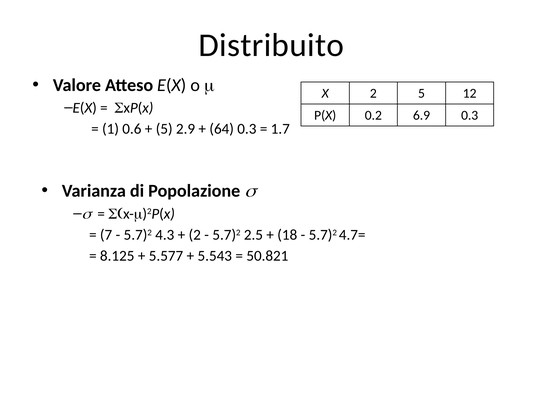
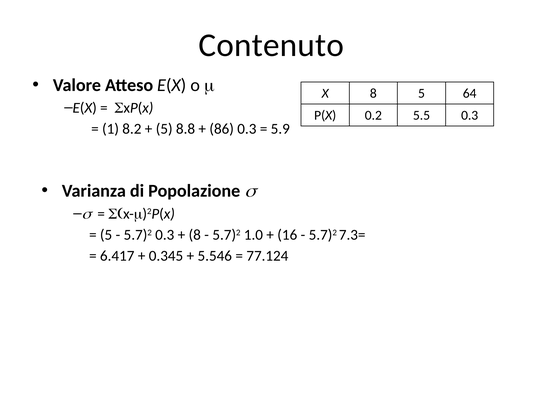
Distribuito: Distribuito -> Contenuto (271, 45)
X 2: 2 -> 8 (373, 93)
12: 12 -> 64 (470, 93)
6.9: 6.9 -> 5.5 (422, 115)
0.6: 0.6 -> 8.2 (132, 129)
2.9: 2.9 -> 8.8 (186, 129)
64: 64 -> 86 (222, 129)
1.7: 1.7 -> 5.9 (280, 129)
7: 7 -> 5 (106, 235)
5.7)2 4.3: 4.3 -> 0.3 (165, 235)
2: 2 -> 8 (195, 235)
2.5: 2.5 -> 1.0 (253, 235)
18: 18 -> 16 (287, 235)
4.7=: 4.7= -> 7.3= (352, 235)
8.125: 8.125 -> 6.417 (117, 256)
5.577: 5.577 -> 0.345 (166, 256)
5.543: 5.543 -> 5.546 (215, 256)
50.821: 50.821 -> 77.124 (267, 256)
